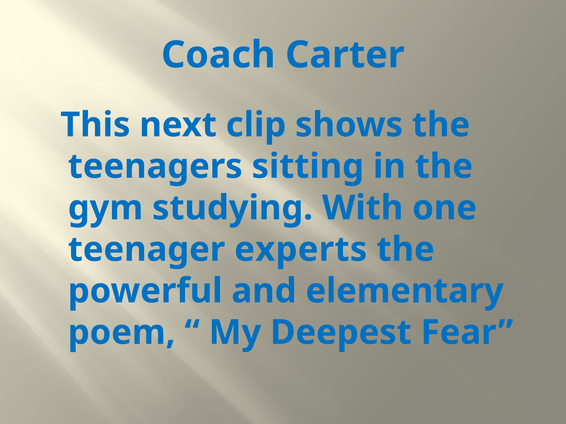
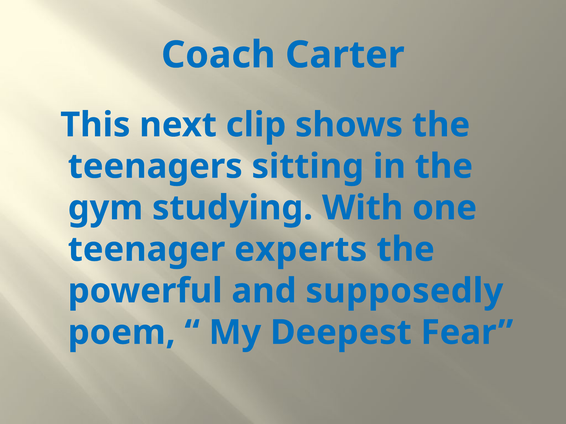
elementary: elementary -> supposedly (404, 291)
